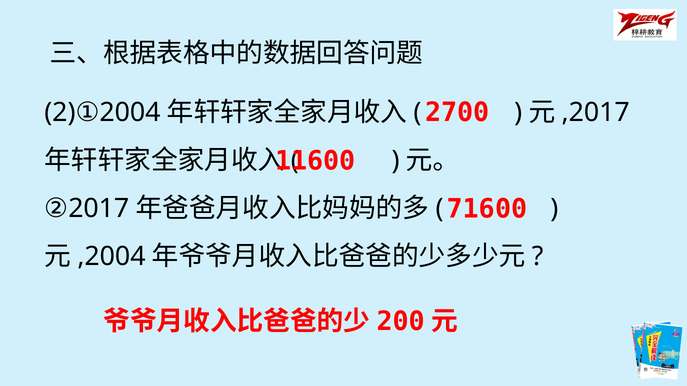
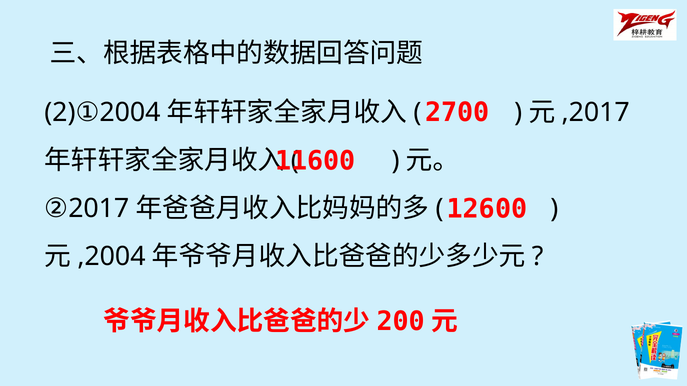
71600: 71600 -> 12600 (487, 209)
